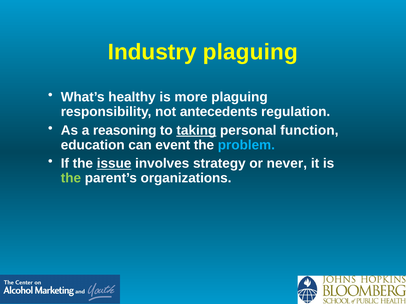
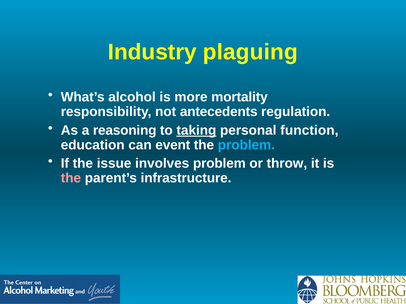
healthy: healthy -> alcohol (132, 97)
more plaguing: plaguing -> mortality (240, 97)
issue underline: present -> none (114, 164)
involves strategy: strategy -> problem (219, 164)
never: never -> throw (287, 164)
the colour: light green -> pink (71, 178)
organizations: organizations -> infrastructure (186, 178)
